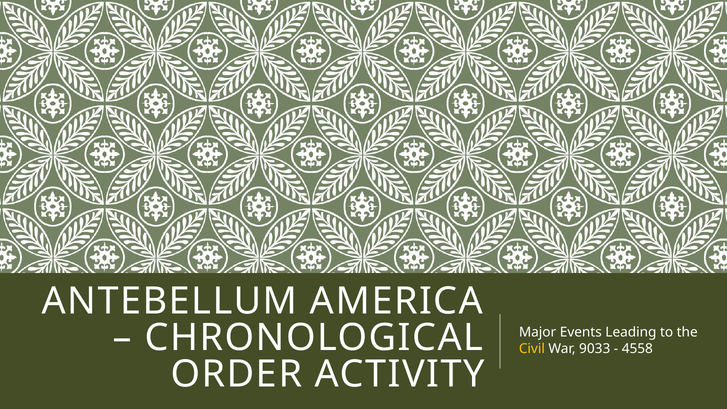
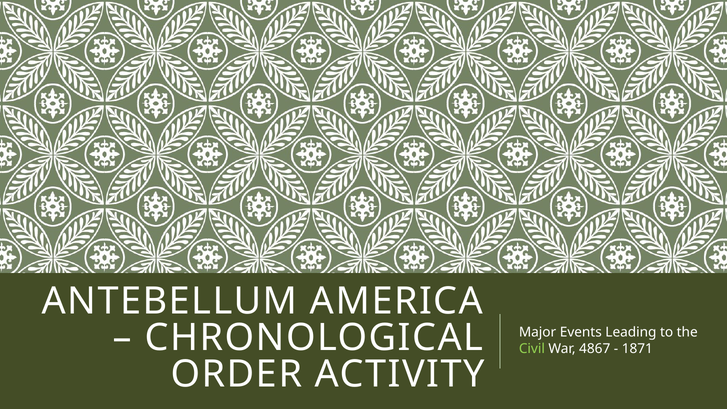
Civil colour: yellow -> light green (532, 348)
9033: 9033 -> 4867 (595, 348)
4558: 4558 -> 1871 (637, 348)
